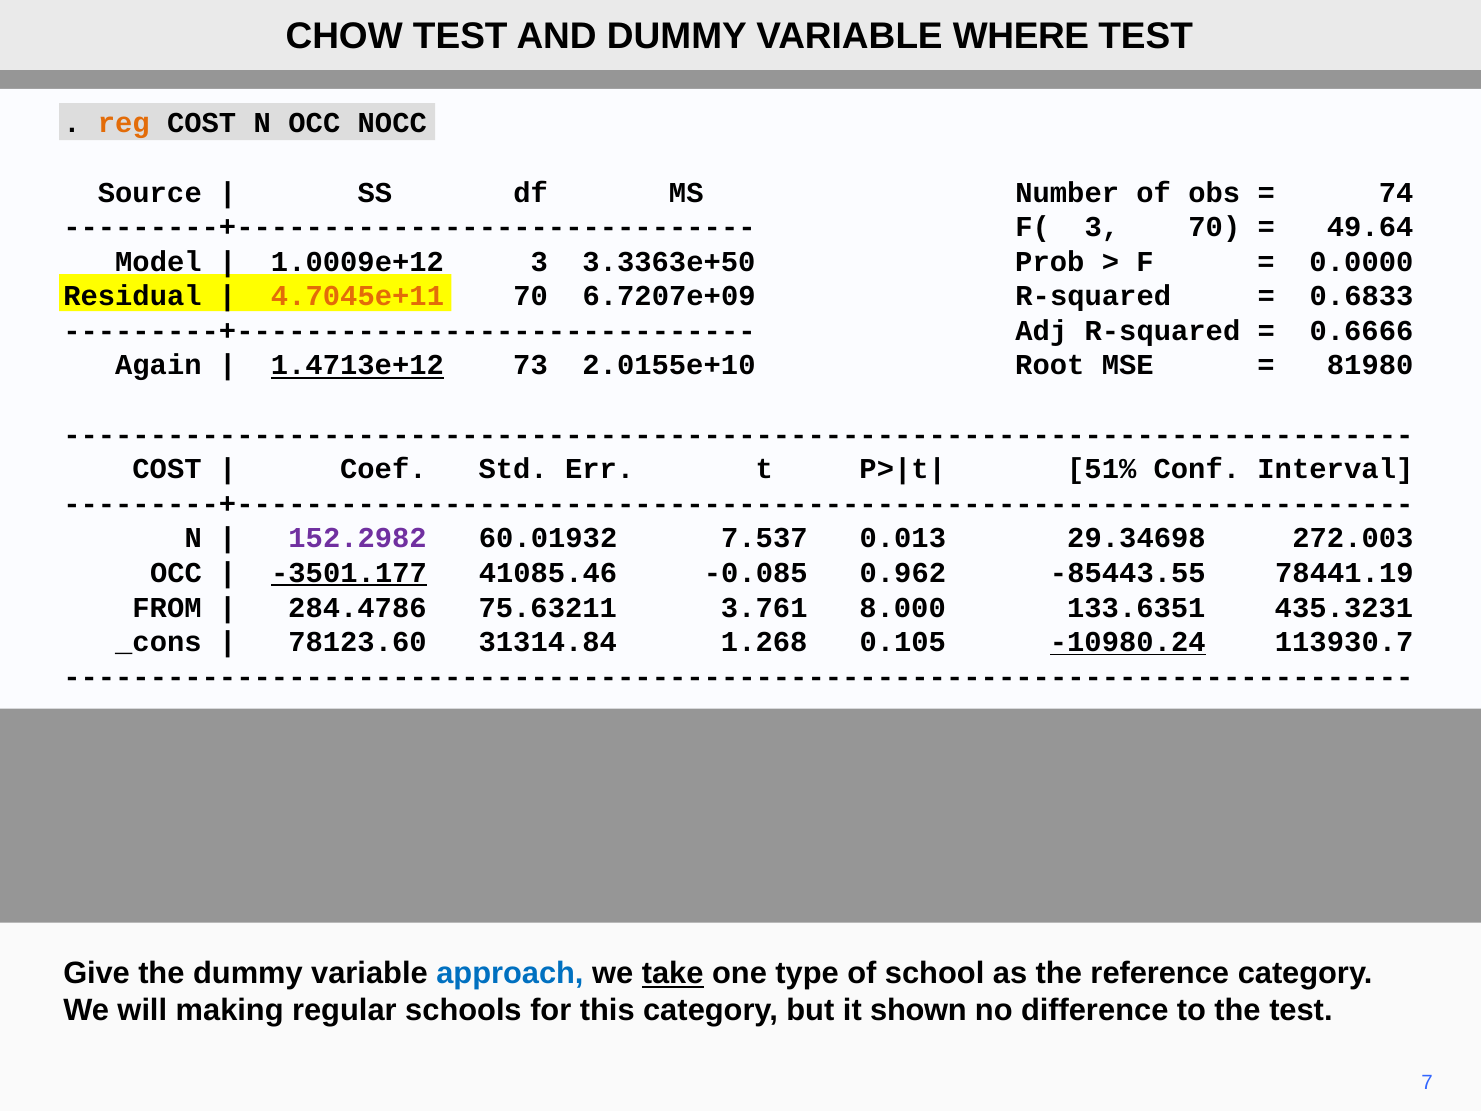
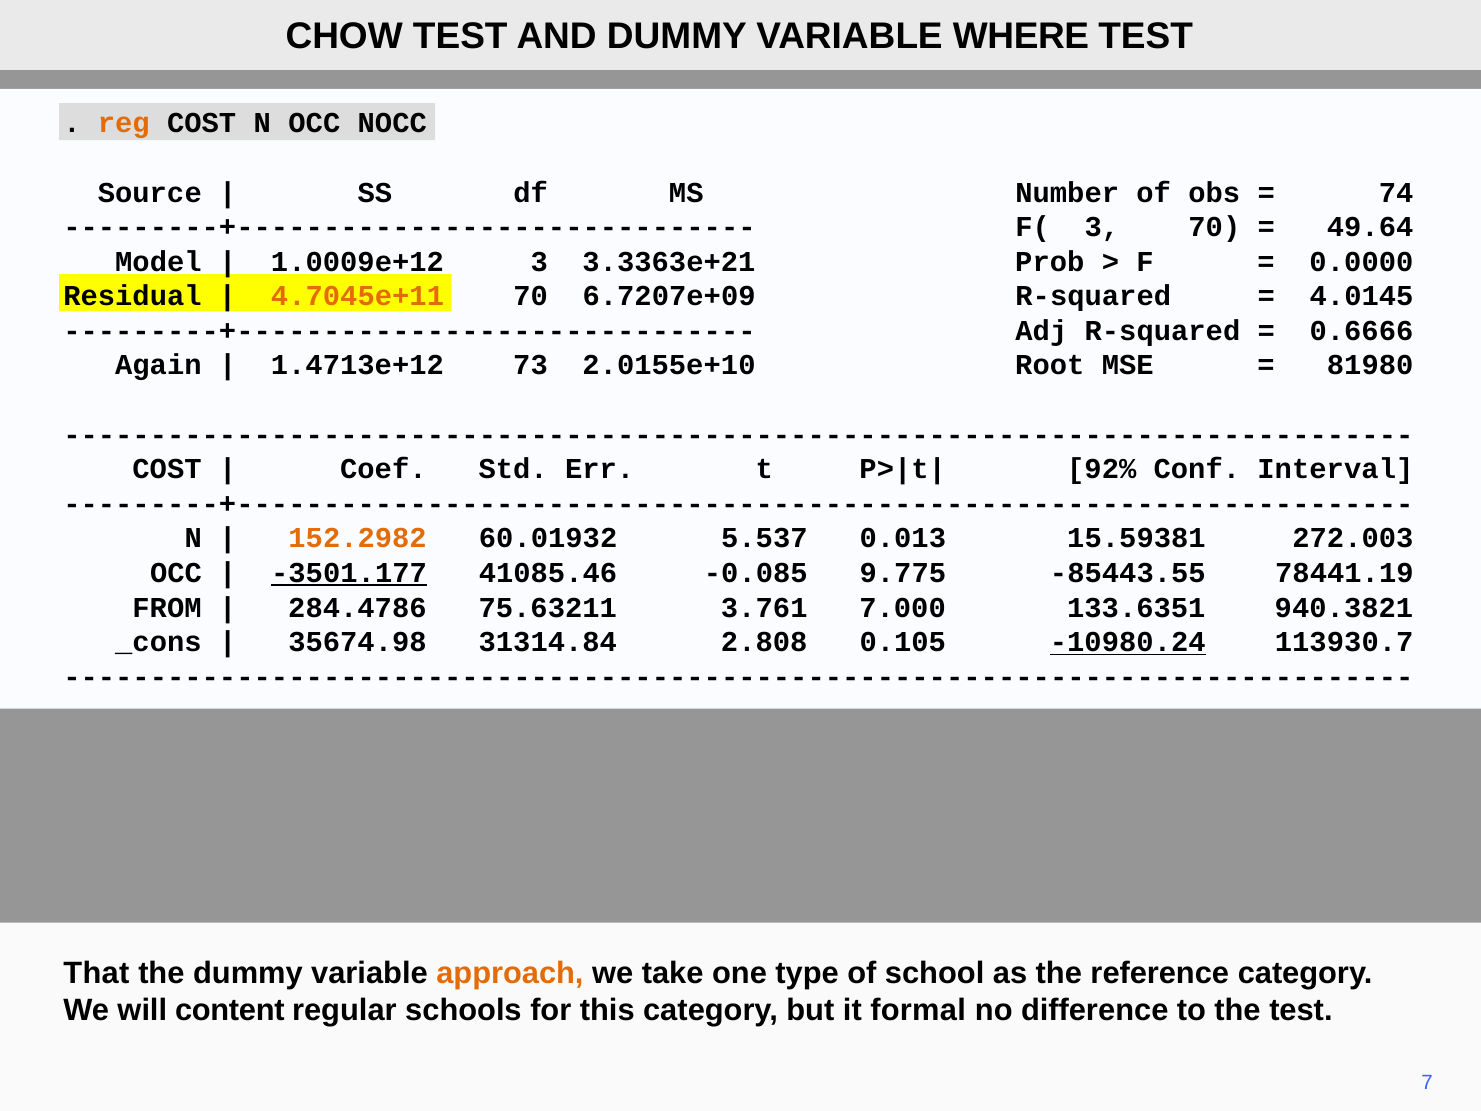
3.3363e+50: 3.3363e+50 -> 3.3363e+21 (669, 262)
0.6833: 0.6833 -> 4.0145 (1362, 296)
1.4713e+12 underline: present -> none (357, 365)
51%: 51% -> 92% (1102, 469)
152.2982 colour: purple -> orange (358, 538)
7.537: 7.537 -> 5.537 (764, 538)
29.34698: 29.34698 -> 15.59381 (1136, 538)
0.962: 0.962 -> 9.775 (903, 573)
8.000: 8.000 -> 7.000 (903, 607)
435.3231: 435.3231 -> 940.3821 (1344, 607)
78123.60: 78123.60 -> 35674.98 (357, 642)
1.268: 1.268 -> 2.808 (764, 642)
Give: Give -> That (96, 973)
approach colour: blue -> orange (510, 973)
take underline: present -> none (673, 973)
making: making -> content (230, 1010)
shown: shown -> formal (918, 1010)
